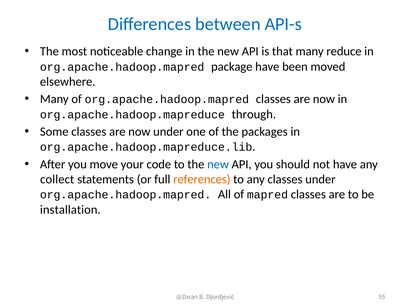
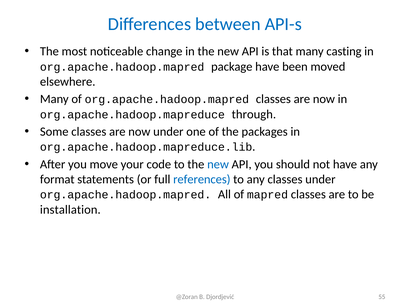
reduce: reduce -> casting (344, 51)
collect: collect -> format (57, 179)
references colour: orange -> blue (202, 179)
